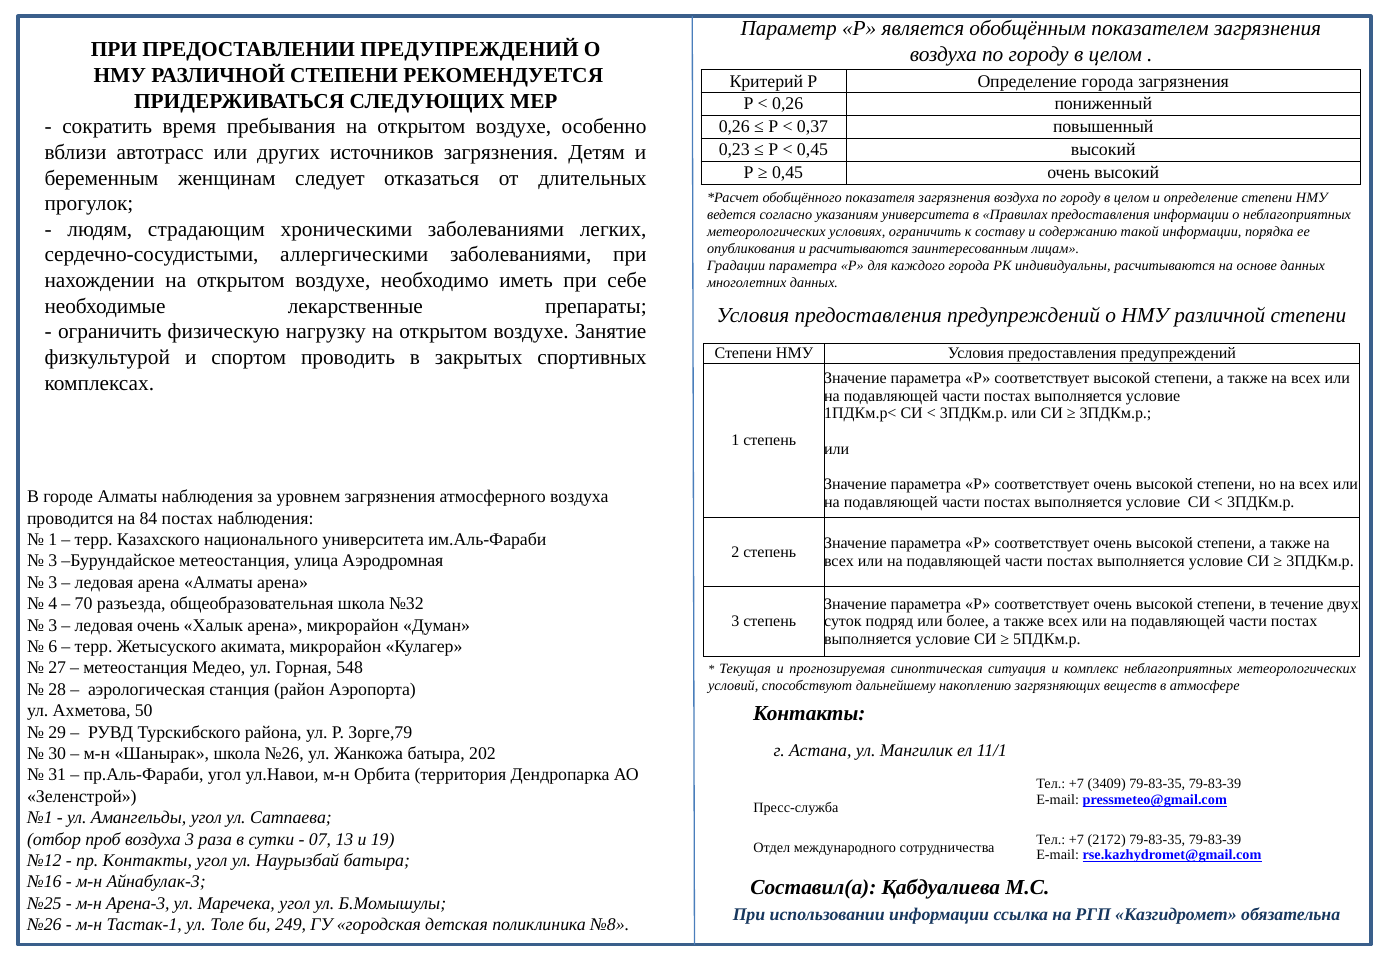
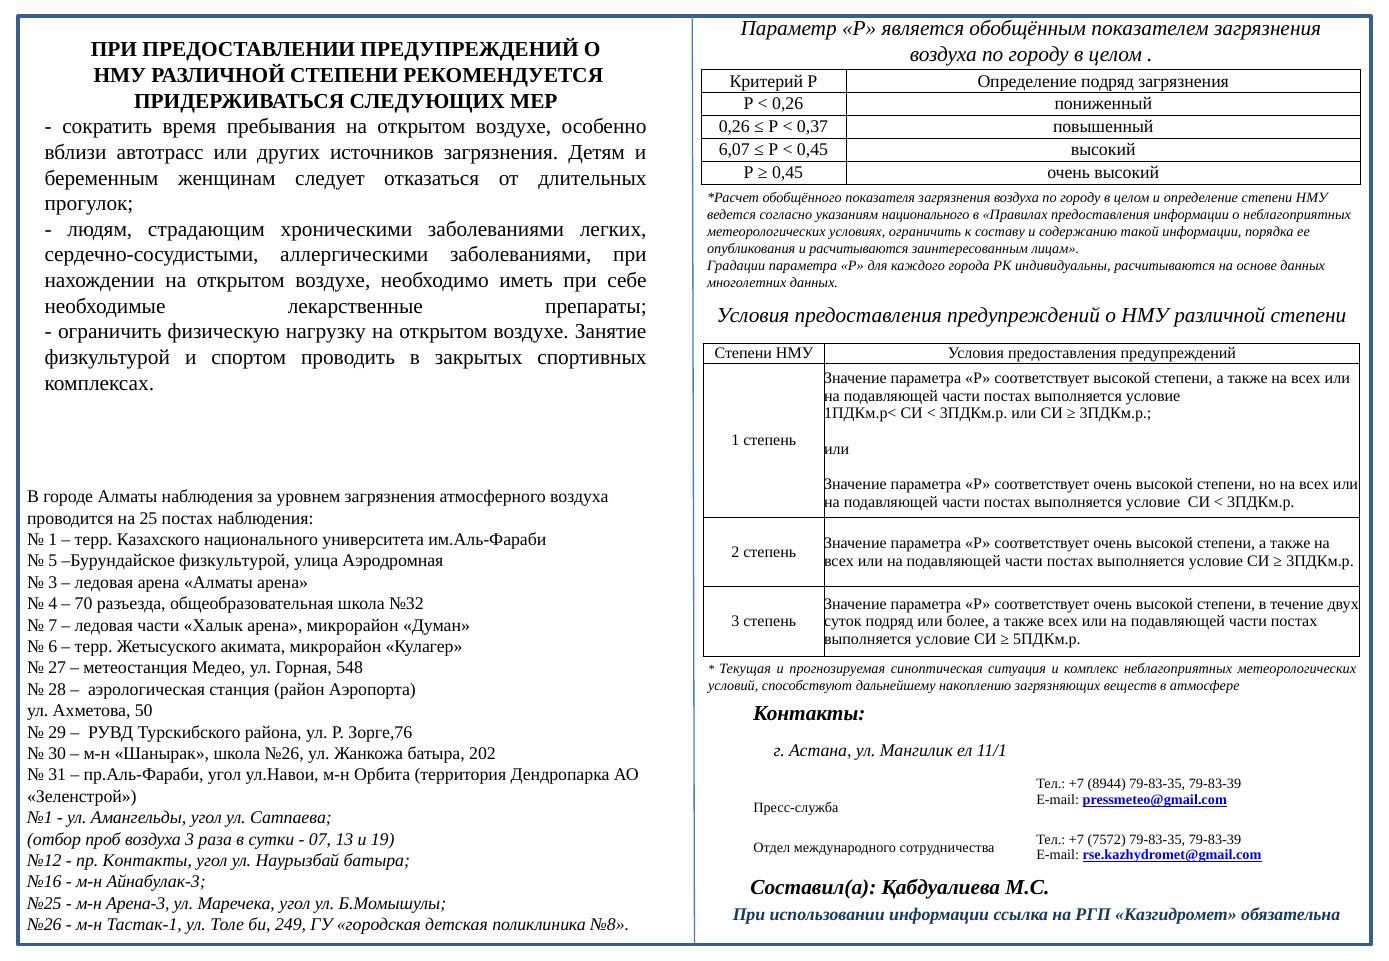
Определение города: города -> подряд (1108, 81)
0,23: 0,23 -> 6,07 (734, 150)
указаниям университета: университета -> национального (926, 215)
84: 84 -> 25 (148, 519)
3: 3 -> 5 (53, 561)
Бурундайское метеостанция: метеостанция -> физкультурой (235, 561)
3: 3 -> 7 (53, 626)
ледовая очень: очень -> части (158, 626)
Зорге,79: Зорге,79 -> Зорге,76 (380, 733)
3409: 3409 -> 8944 (1107, 784)
2172: 2172 -> 7572 (1107, 840)
